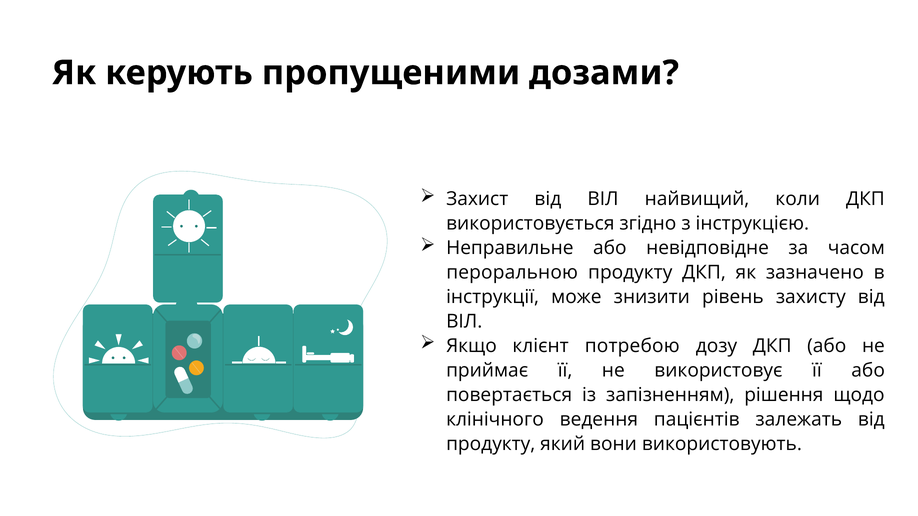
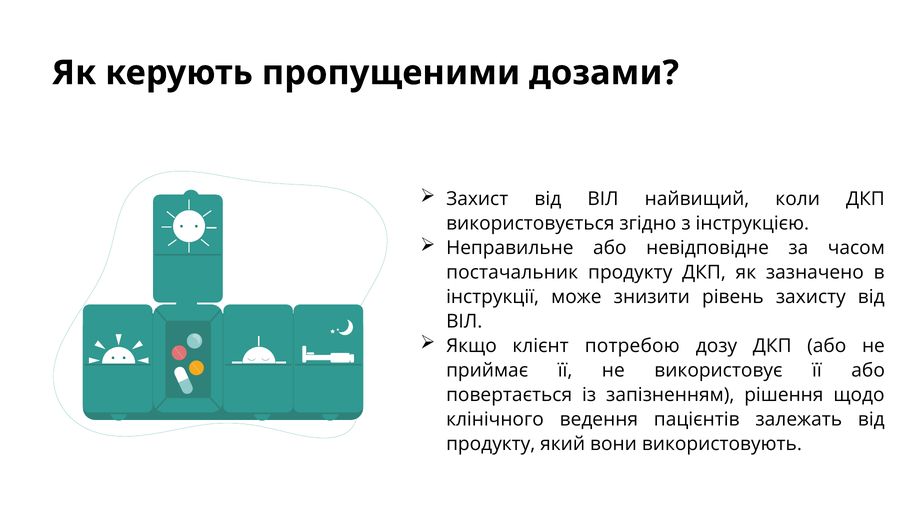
пероральною: пероральною -> постачальник (512, 272)
